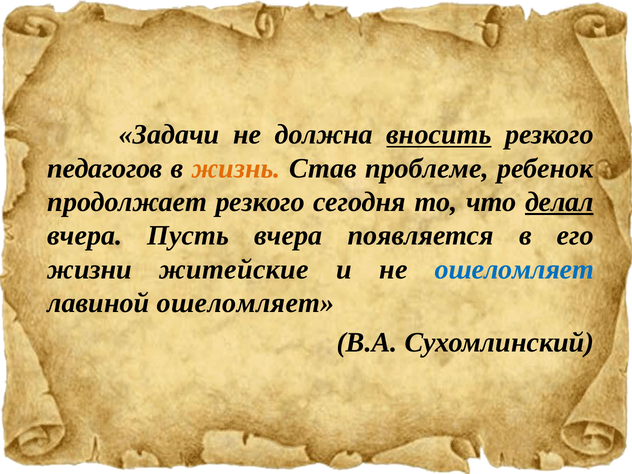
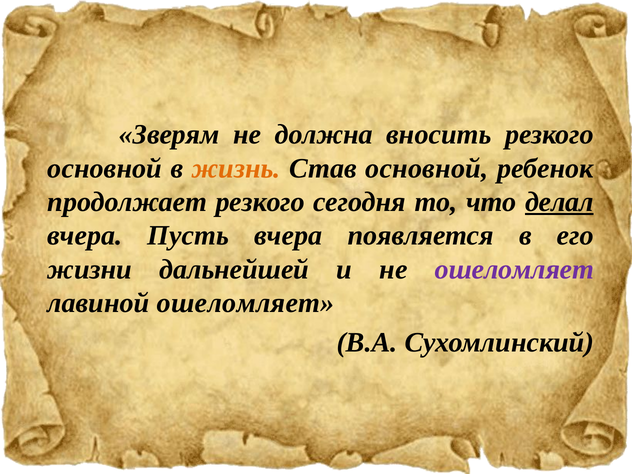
Задачи: Задачи -> Зверям (169, 135)
вносить underline: present -> none (439, 135)
педагогов: педагогов -> основной (105, 168)
Став проблеме: проблеме -> основной (427, 168)
житейские: житейские -> дальнейшей (234, 269)
ошеломляет colour: blue -> purple (514, 269)
